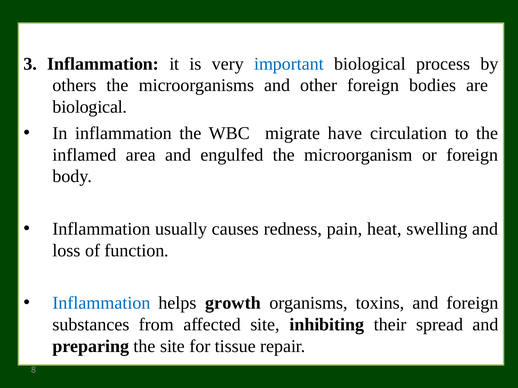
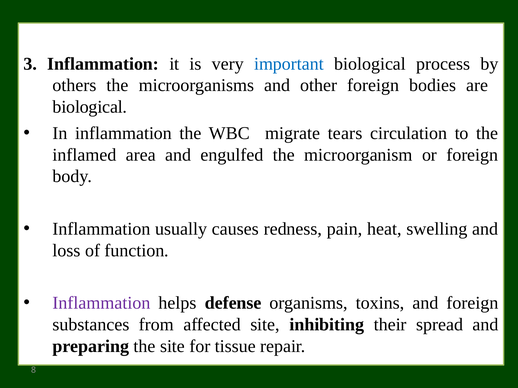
have: have -> tears (345, 133)
Inflammation colour: blue -> purple (101, 303)
growth: growth -> defense (233, 303)
